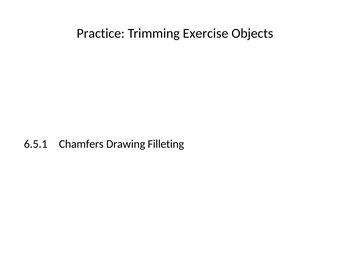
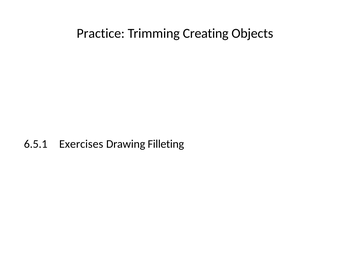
Exercise: Exercise -> Creating (206, 33)
Chamfers: Chamfers -> Exercises (81, 144)
